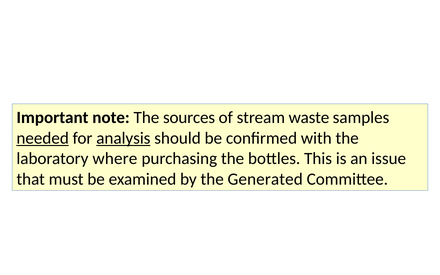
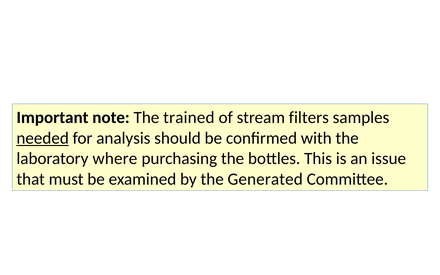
sources: sources -> trained (189, 118)
waste: waste -> filters (309, 118)
analysis underline: present -> none (123, 138)
